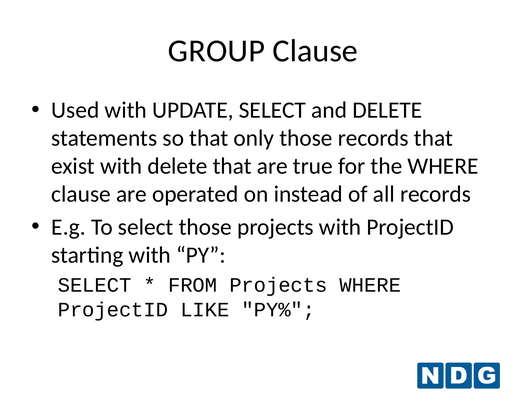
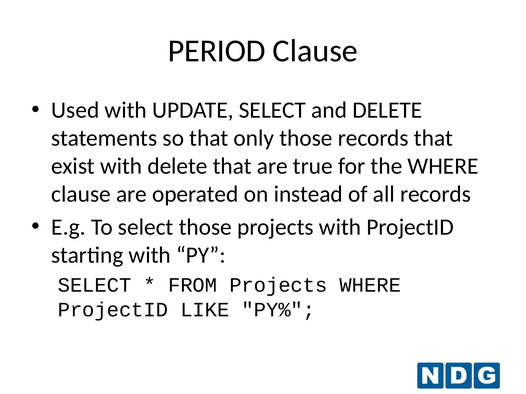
GROUP: GROUP -> PERIOD (217, 51)
